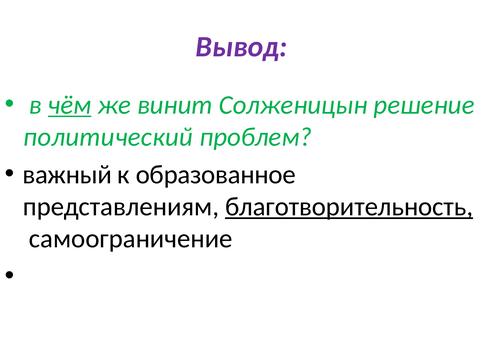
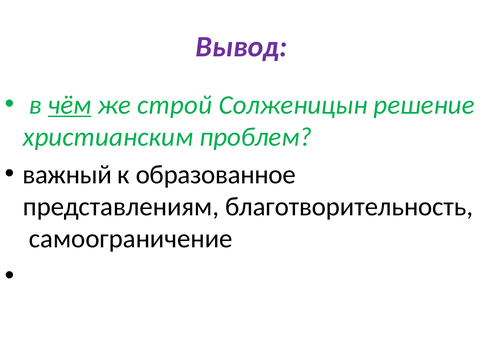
винит: винит -> строй (175, 105)
политический: политический -> христианским (108, 137)
благотворительность underline: present -> none (349, 207)
